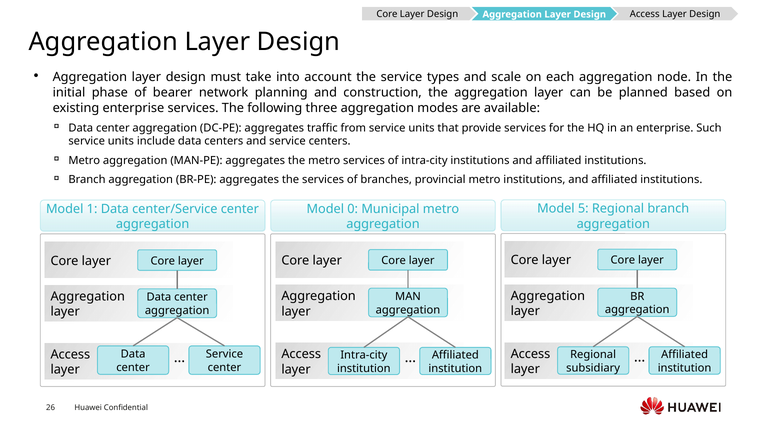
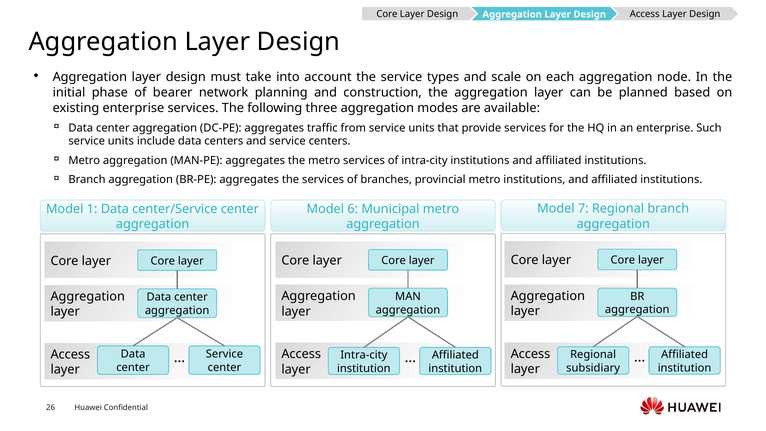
5: 5 -> 7 (583, 208)
0: 0 -> 6 (353, 209)
